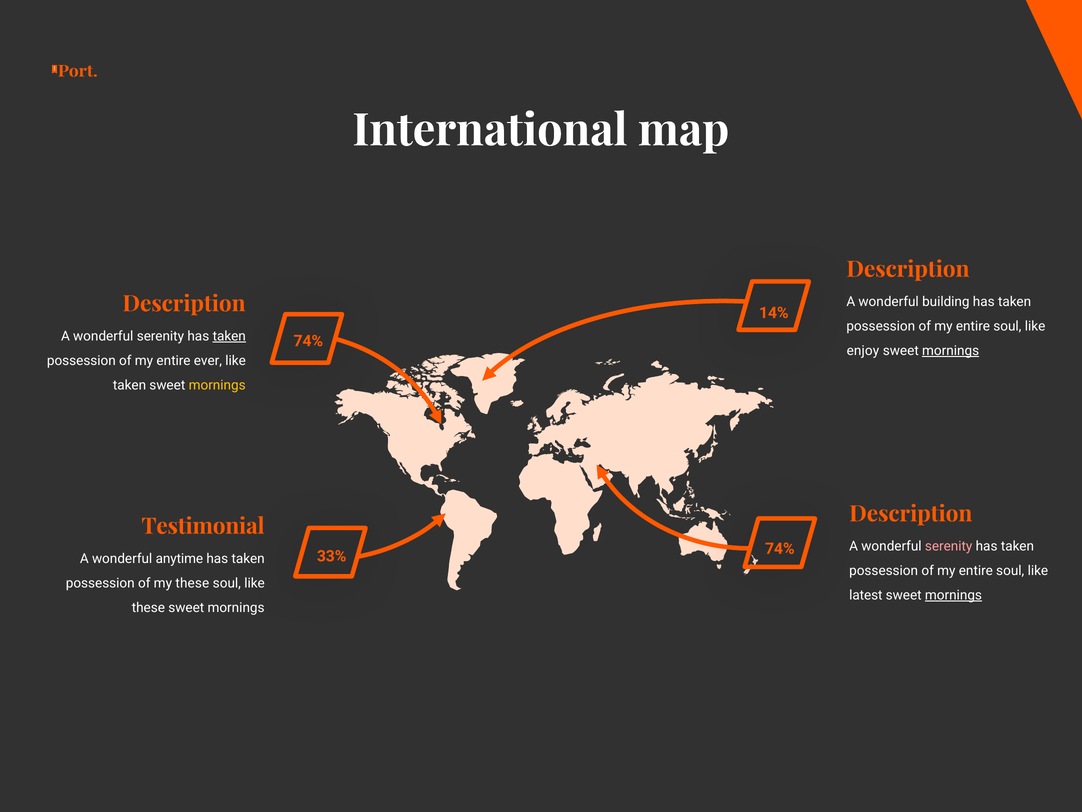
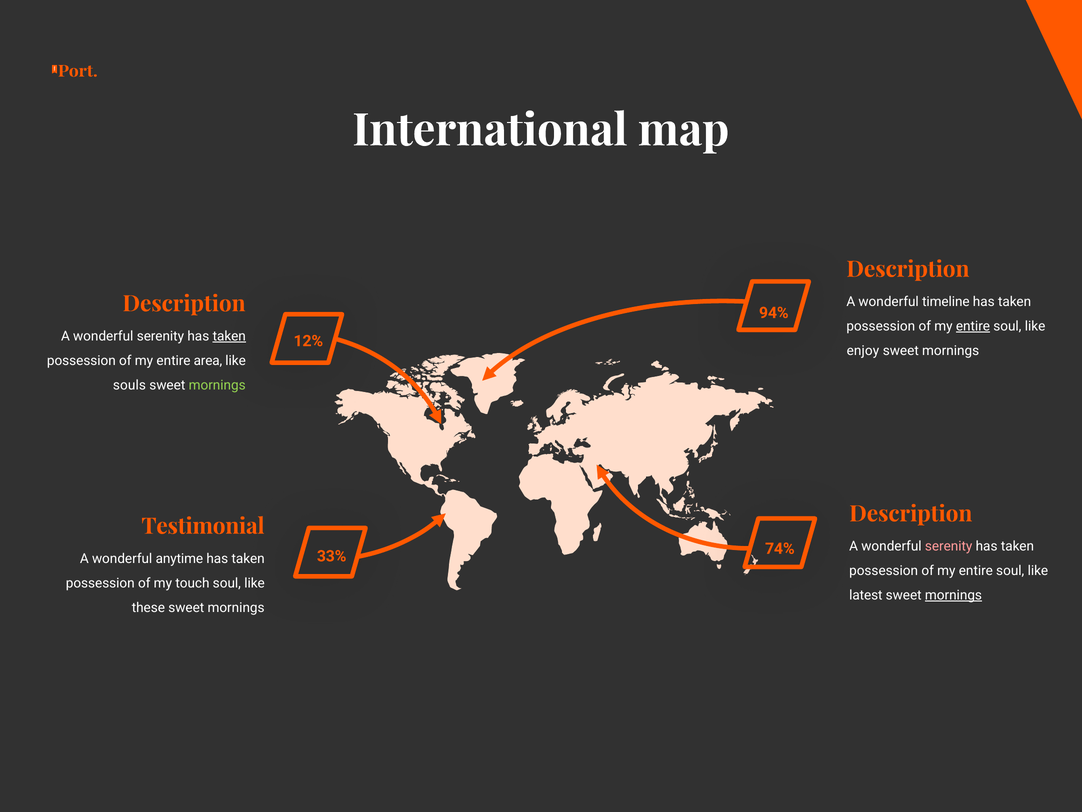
building: building -> timeline (946, 302)
14%: 14% -> 94% (774, 313)
entire underline: none -> present (973, 326)
74%: 74% -> 12% (308, 341)
mornings underline: present -> none (951, 350)
ever: ever -> area (208, 360)
taken: taken -> souls (129, 385)
mornings colour: yellow -> light green (217, 385)
my these: these -> touch (192, 583)
